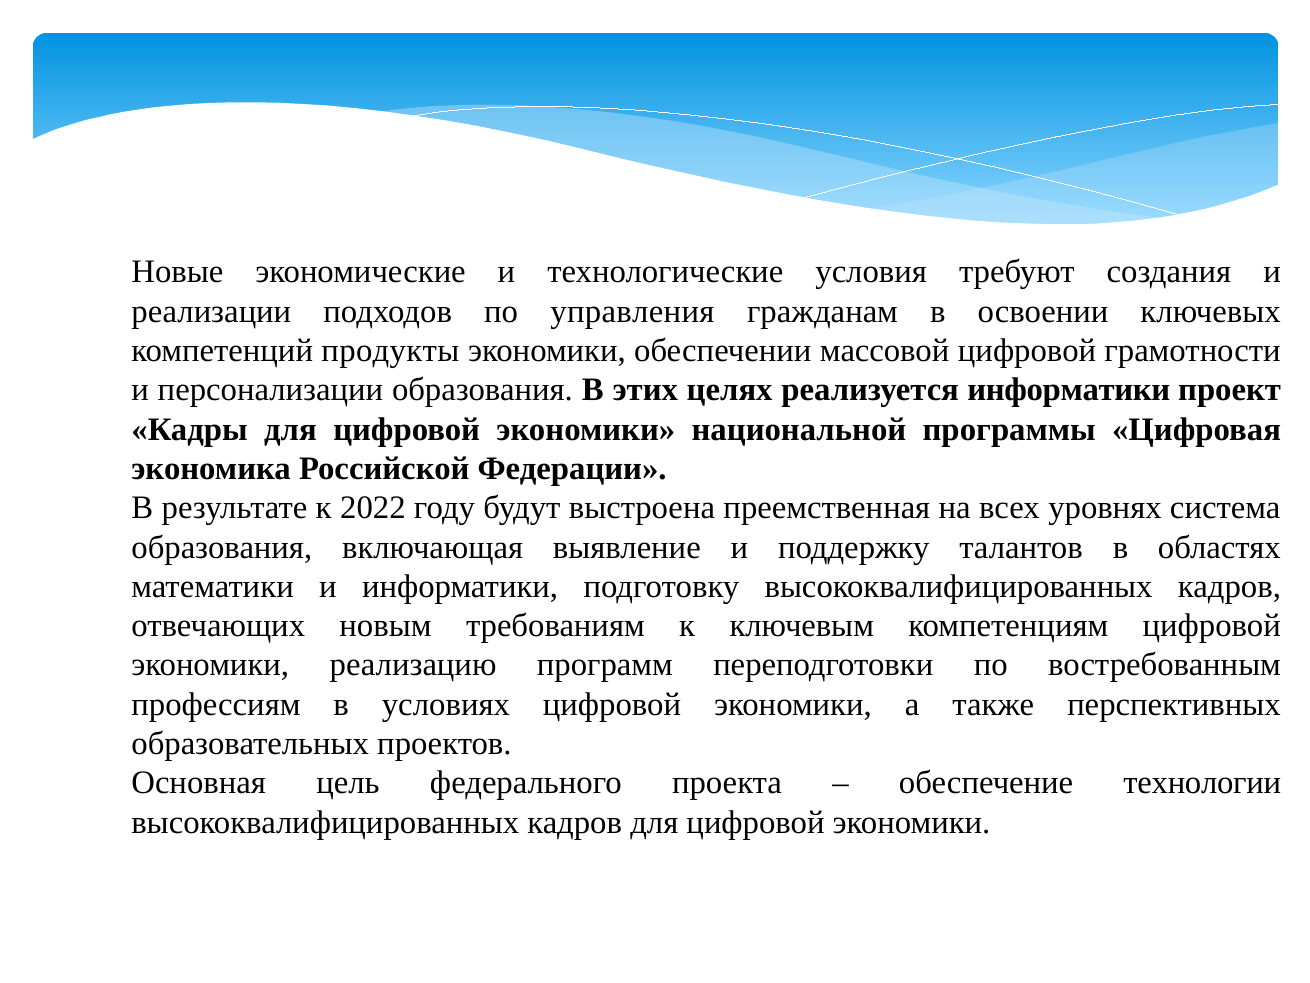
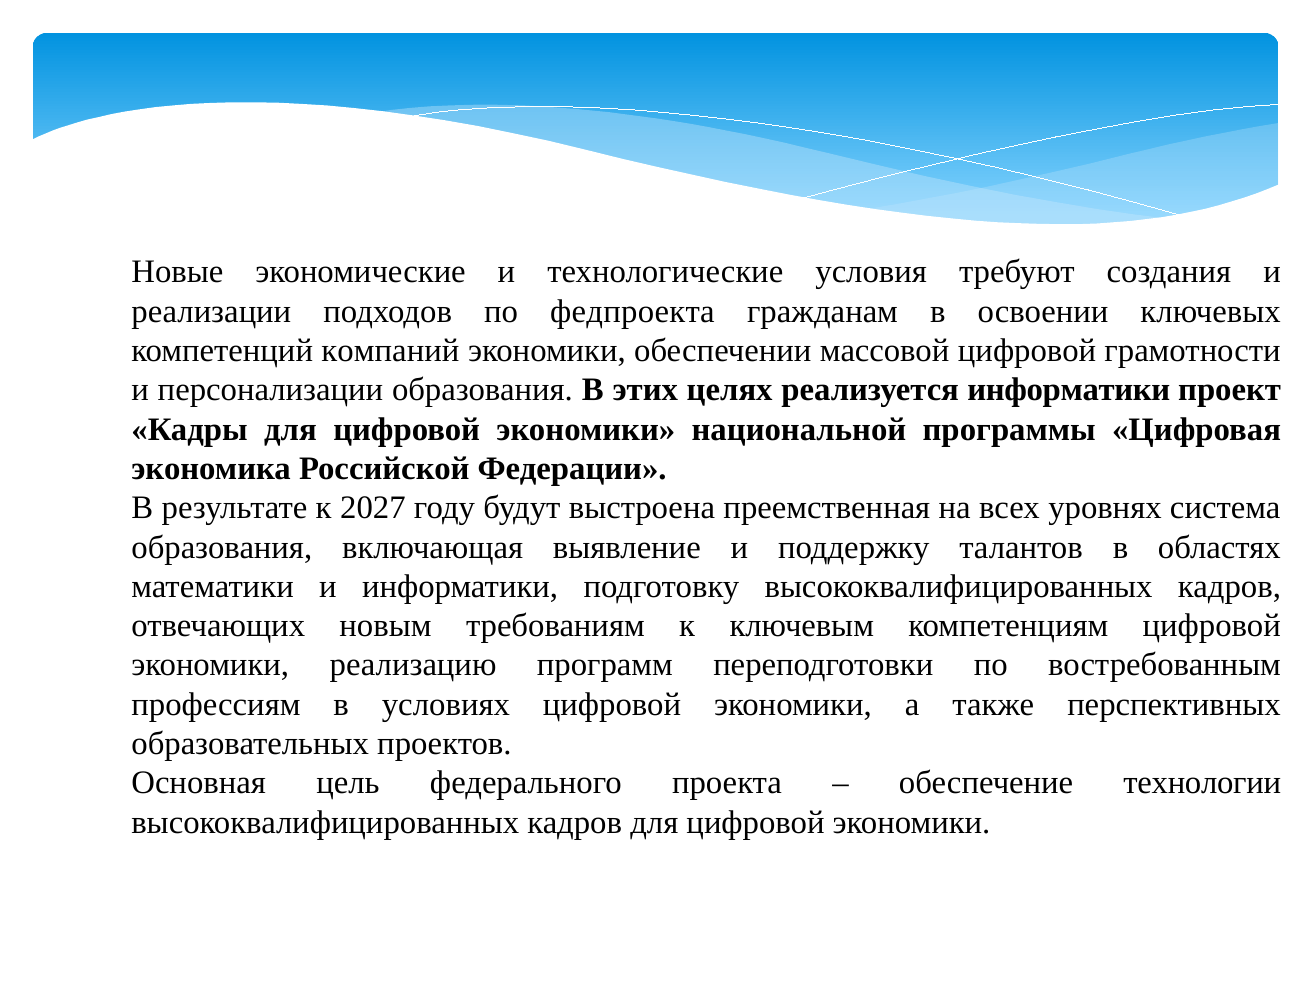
управления: управления -> федпроекта (632, 311)
продукты: продукты -> компаний (390, 350)
2022: 2022 -> 2027 (373, 508)
